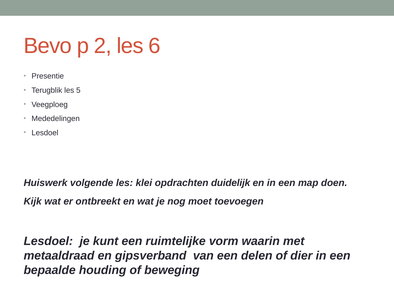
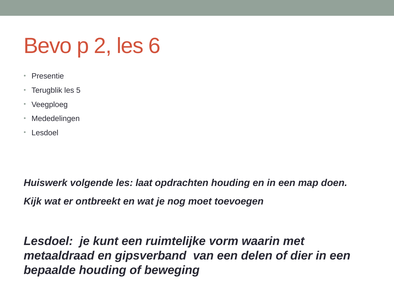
klei: klei -> laat (144, 183)
opdrachten duidelijk: duidelijk -> houding (231, 183)
